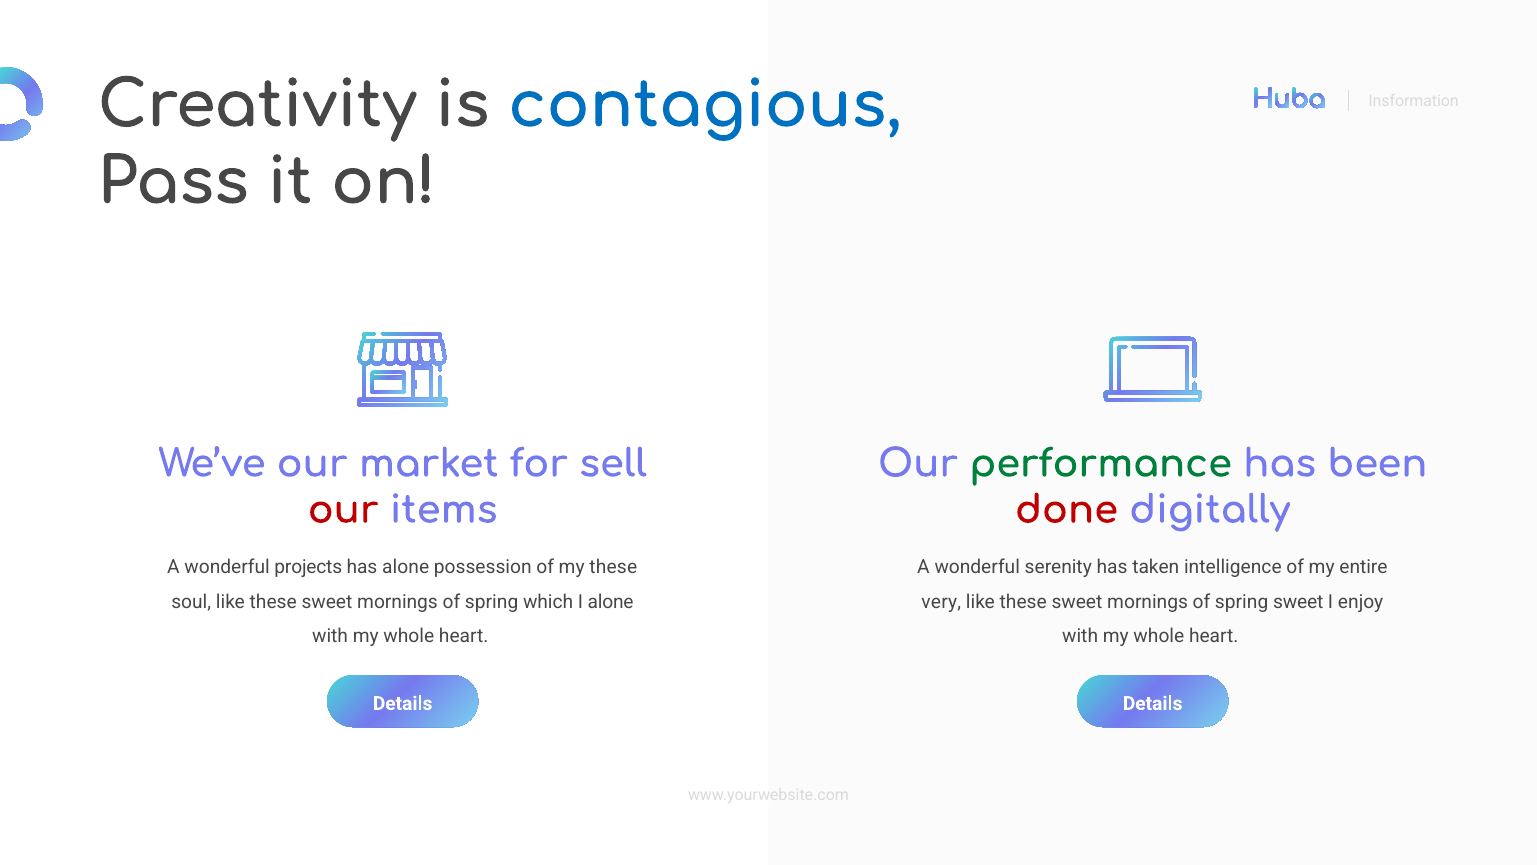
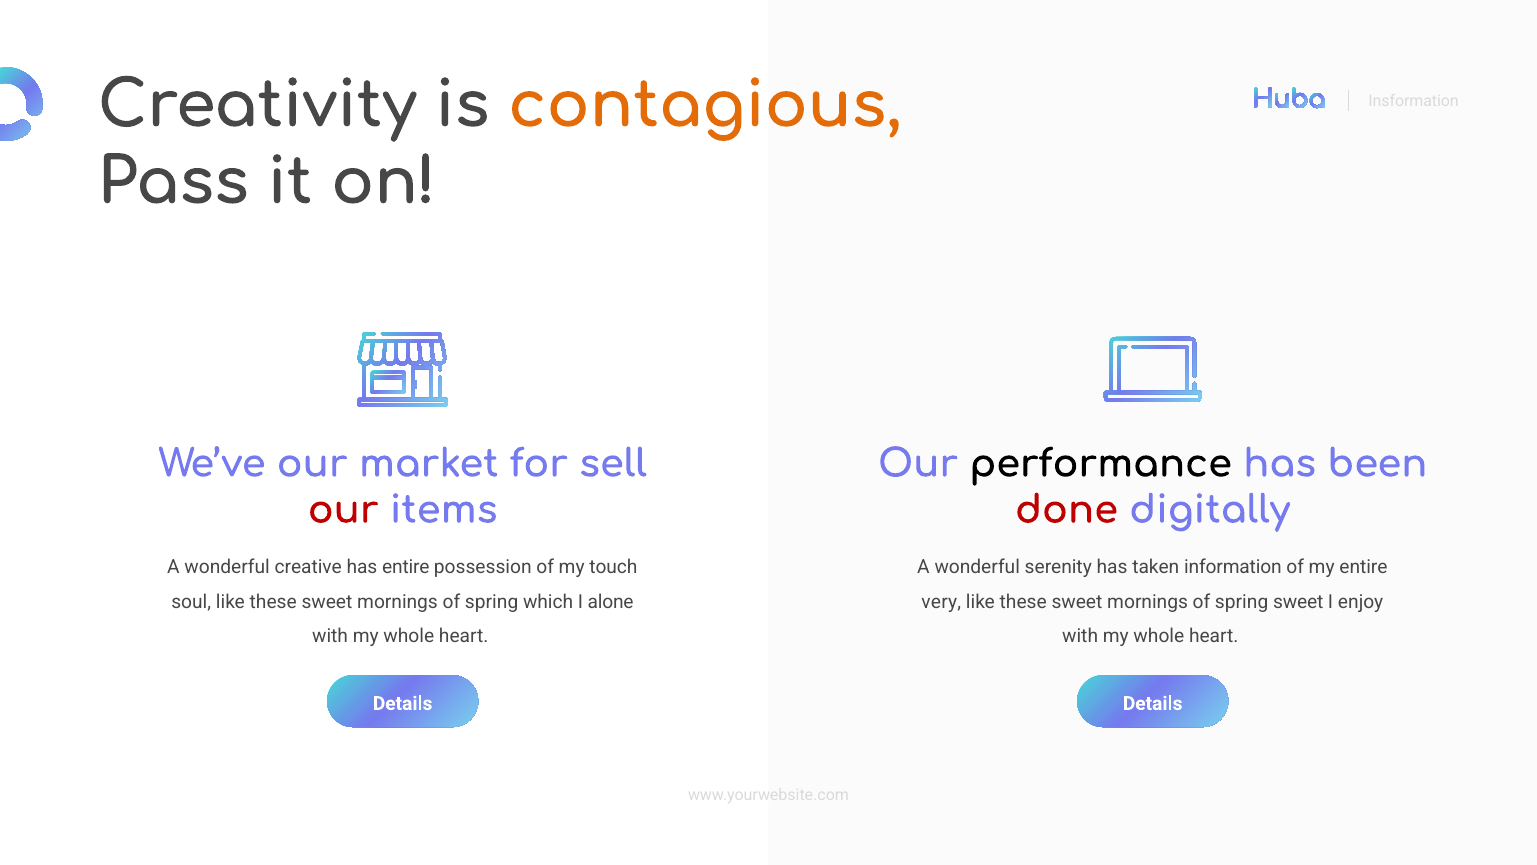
contagious colour: blue -> orange (705, 105)
performance colour: green -> black (1101, 464)
projects: projects -> creative (308, 567)
has alone: alone -> entire (406, 567)
my these: these -> touch (613, 567)
intelligence: intelligence -> information (1233, 567)
